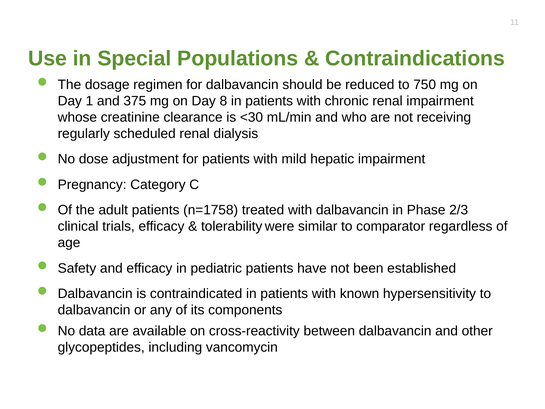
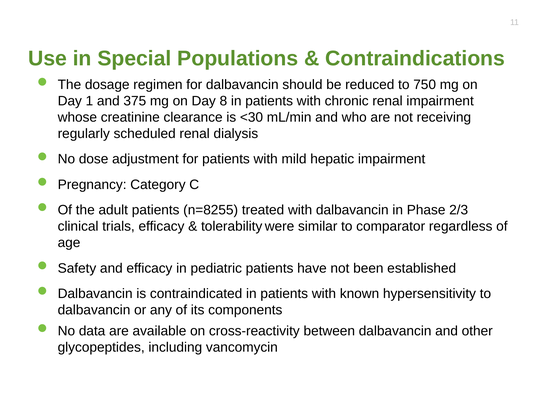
n=1758: n=1758 -> n=8255 (211, 210)
